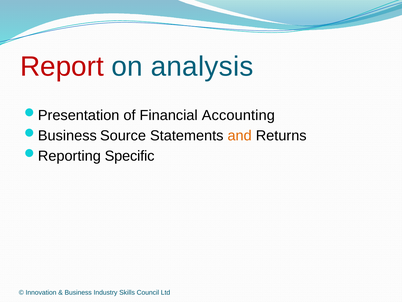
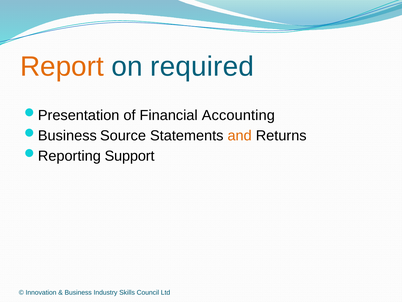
Report colour: red -> orange (62, 66)
analysis: analysis -> required (202, 66)
Specific: Specific -> Support (130, 156)
